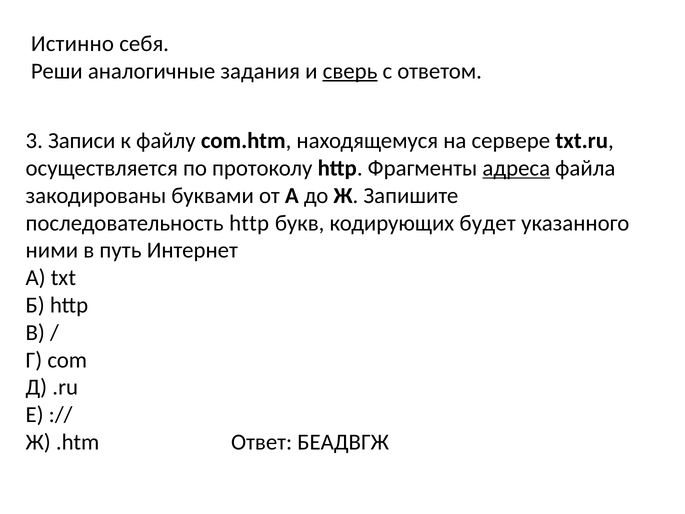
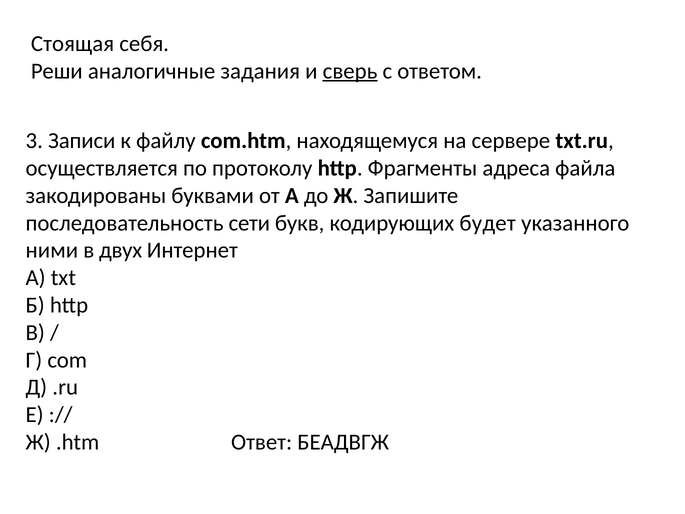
Истинно: Истинно -> Стоящая (73, 44)
адреса underline: present -> none (516, 168)
последовательность http: http -> сети (249, 223)
путь: путь -> двух (121, 250)
